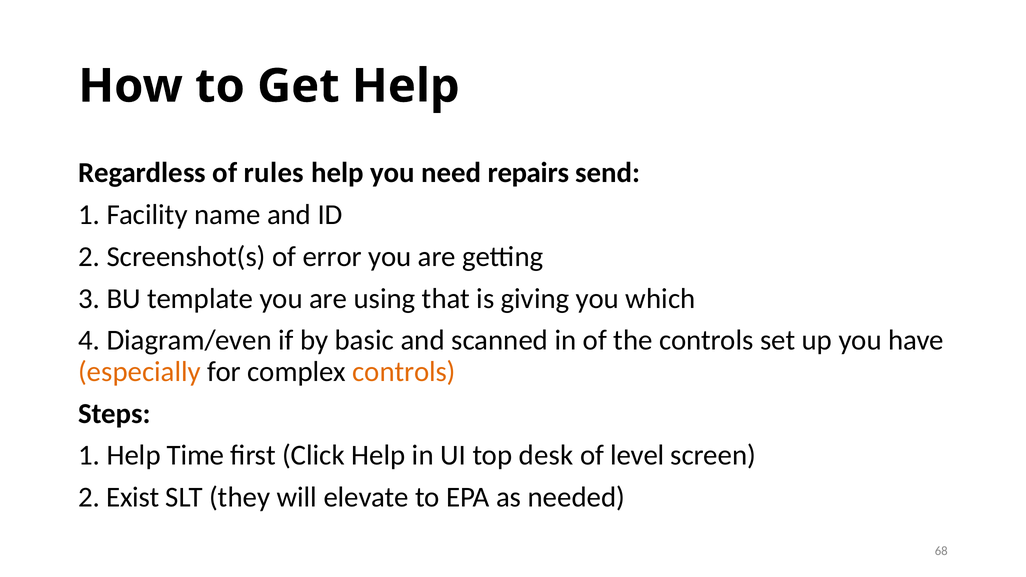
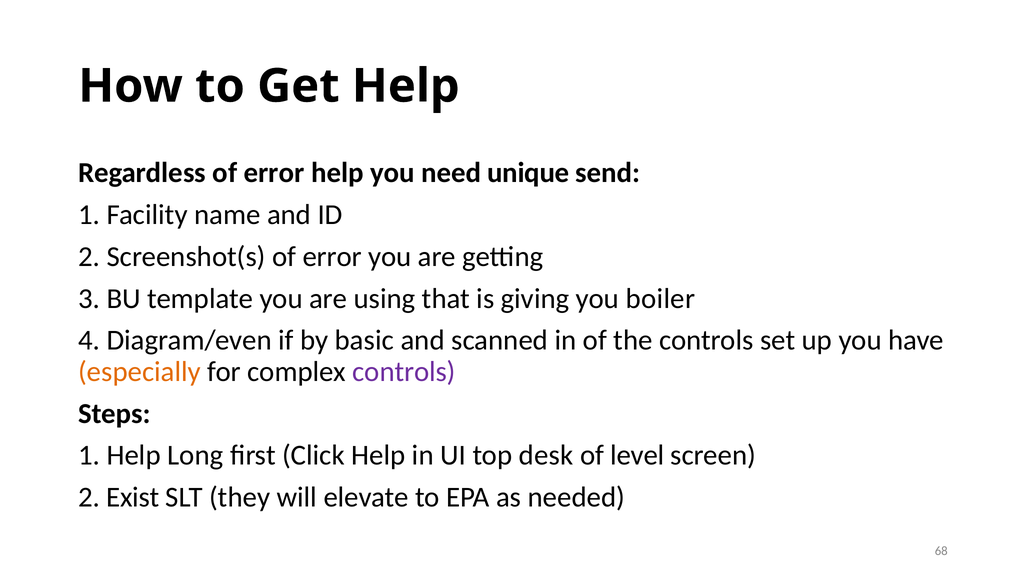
Regardless of rules: rules -> error (274, 173)
repairs: repairs -> unique (528, 173)
which: which -> boiler (660, 299)
controls colour: orange -> purple (404, 372)
Time: Time -> Long (195, 456)
